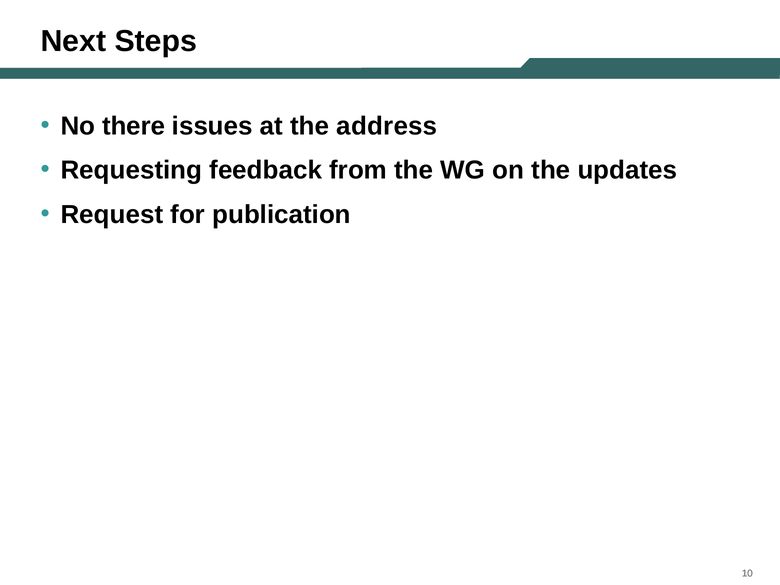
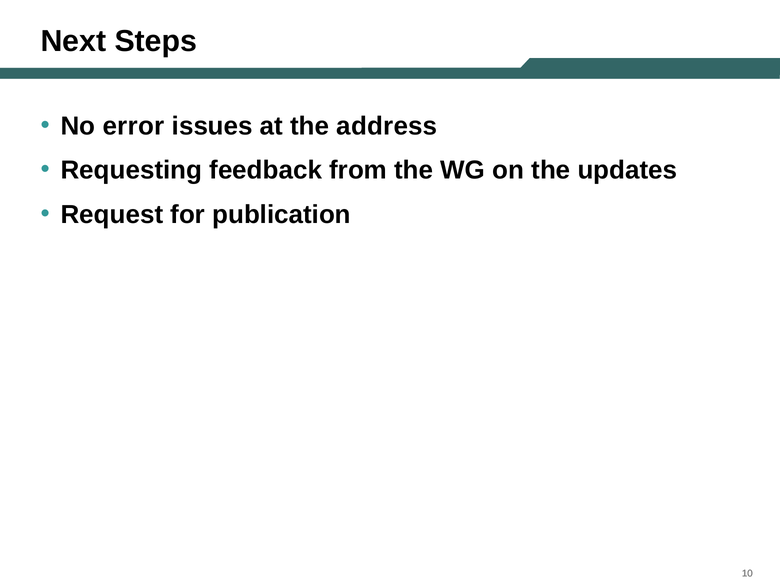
there: there -> error (133, 126)
